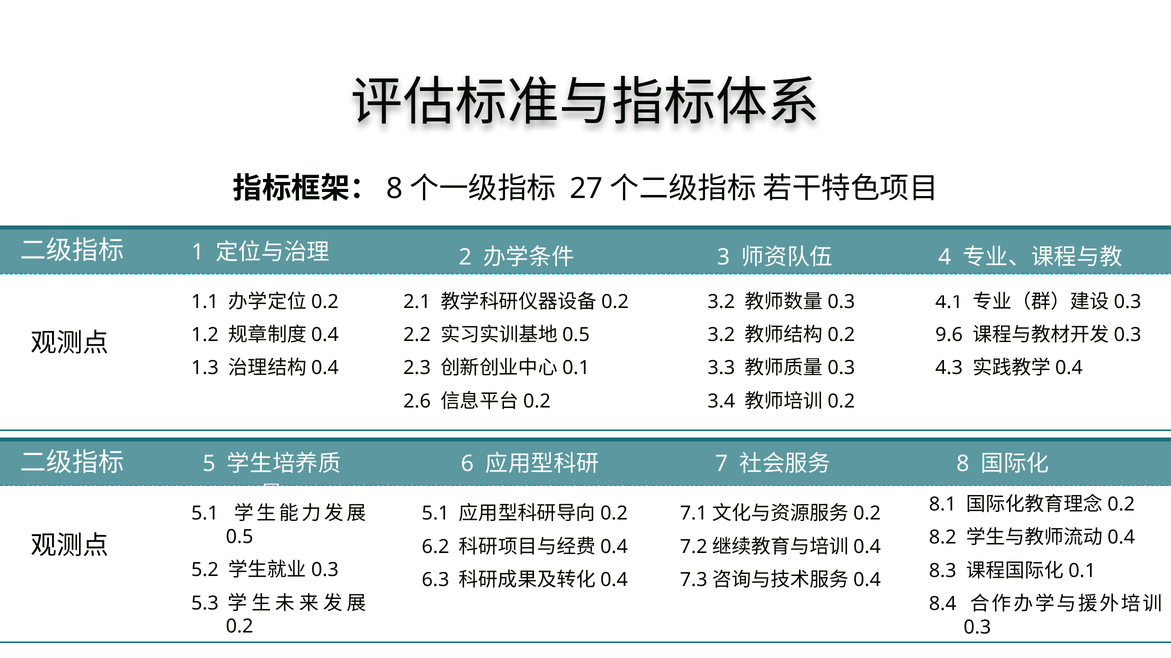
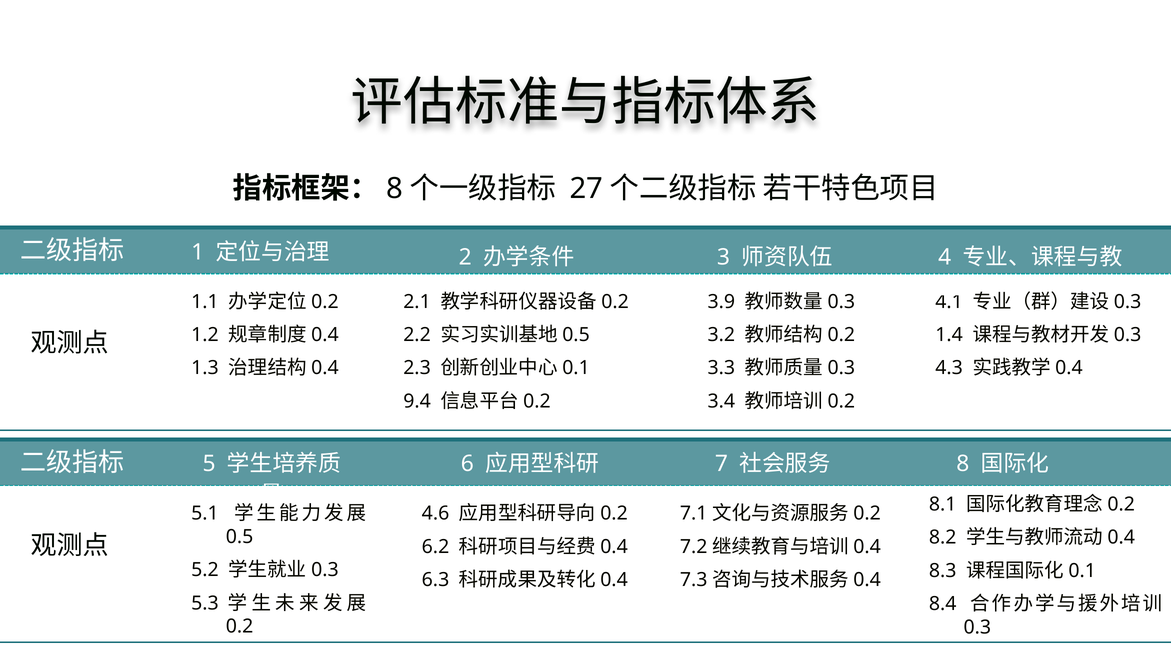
3.2: 3.2 -> 3.9 (721, 302)
9.6: 9.6 -> 1.4 (949, 335)
2.6: 2.6 -> 9.4 (417, 402)
5.1: 5.1 -> 4.6 (436, 514)
